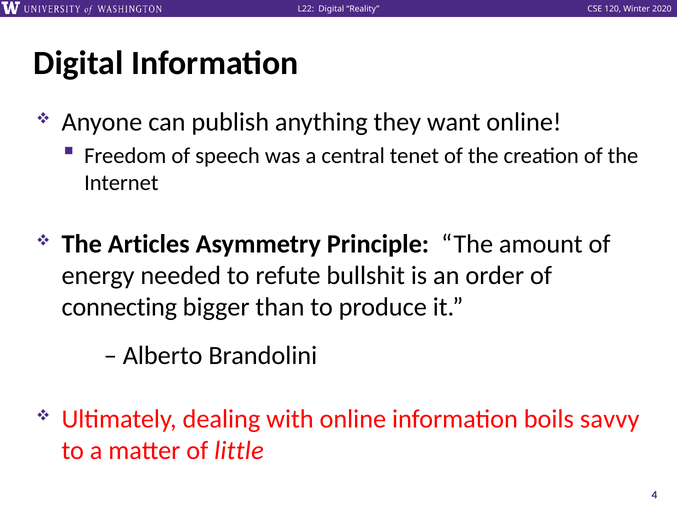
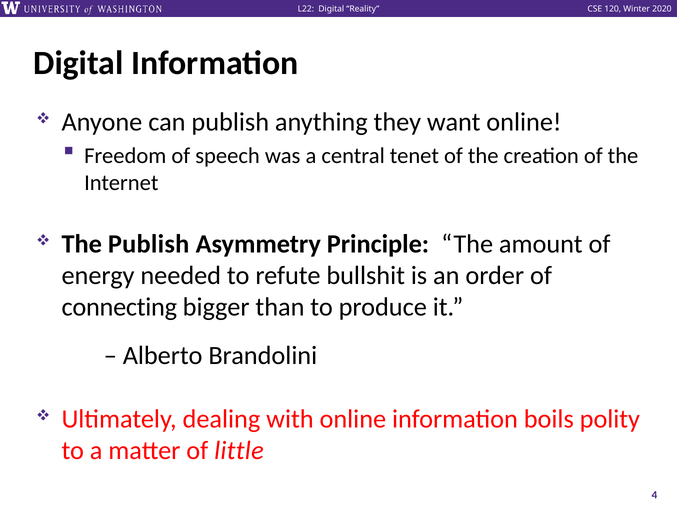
The Articles: Articles -> Publish (149, 244)
savvy: savvy -> polity (610, 419)
